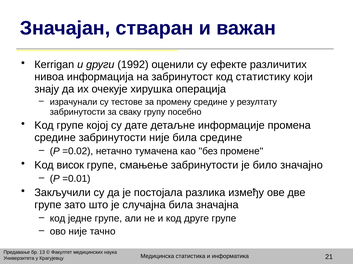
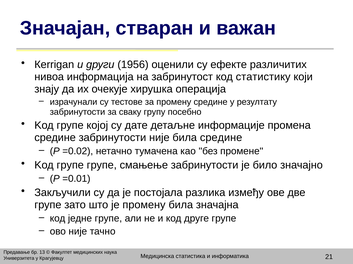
1992: 1992 -> 1956 (133, 65)
висок: висок -> групе (70, 165)
је случајна: случајна -> промену (144, 205)
